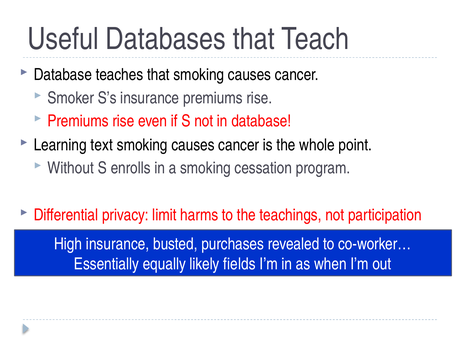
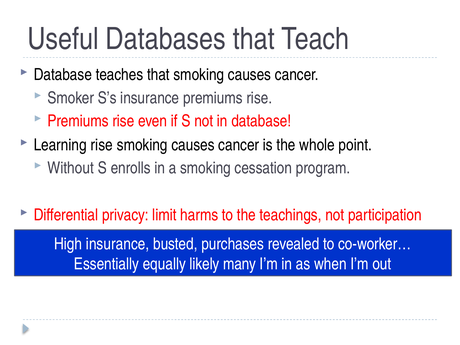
Learning text: text -> rise (102, 145)
fields: fields -> many (240, 264)
